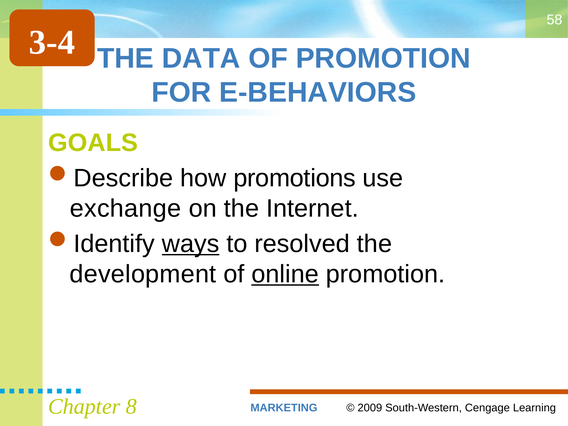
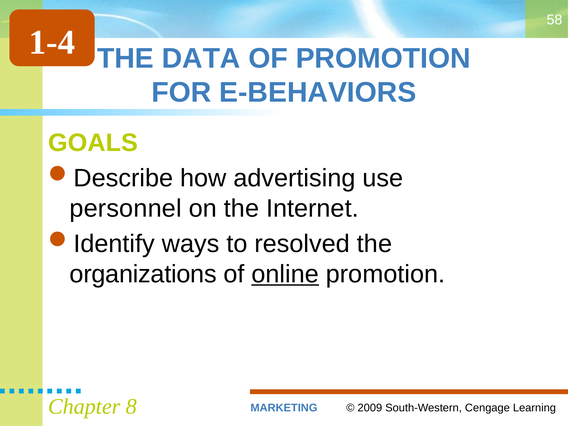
3-4: 3-4 -> 1-4 (52, 42)
promotions: promotions -> advertising (295, 178)
exchange: exchange -> personnel (126, 208)
ways underline: present -> none (191, 244)
development: development -> organizations (143, 274)
